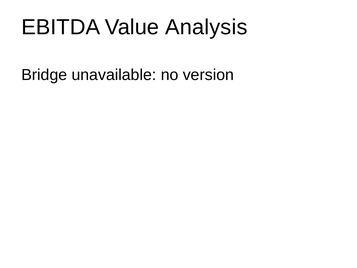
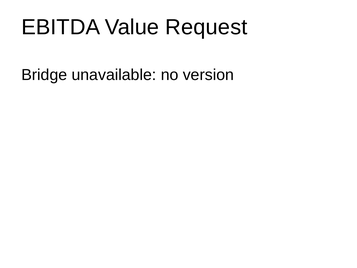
Analysis: Analysis -> Request (206, 27)
